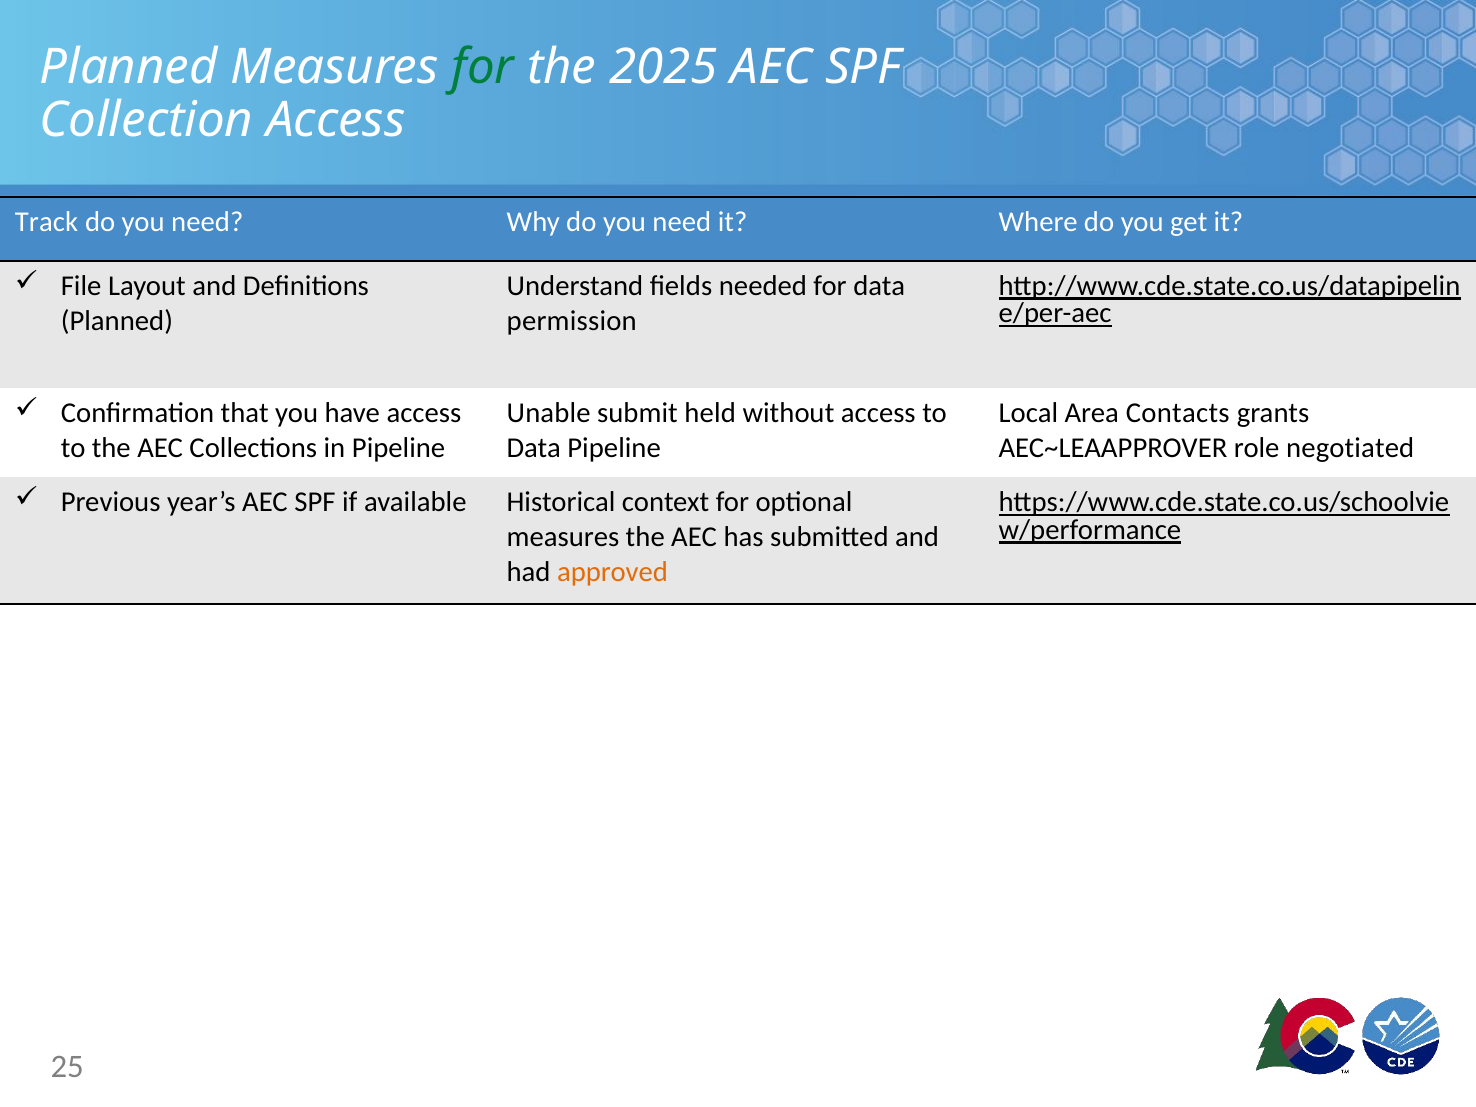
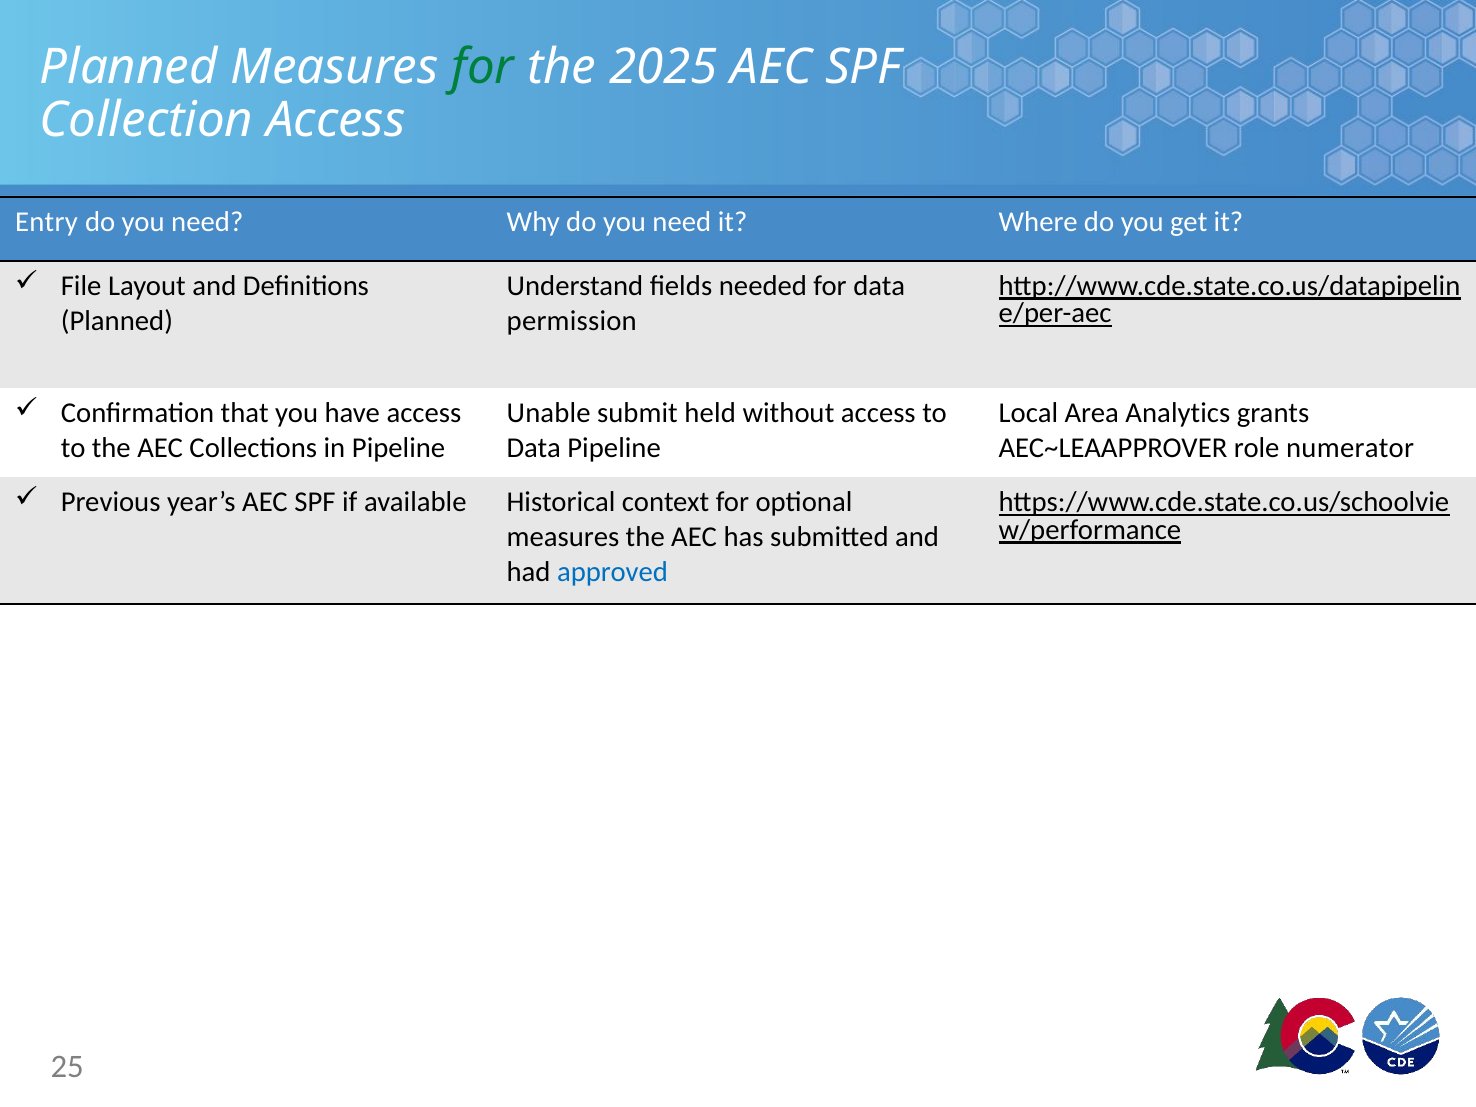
Track: Track -> Entry (46, 222)
Contacts: Contacts -> Analytics (1178, 413)
negotiated: negotiated -> numerator (1350, 448)
approved colour: orange -> blue (612, 572)
